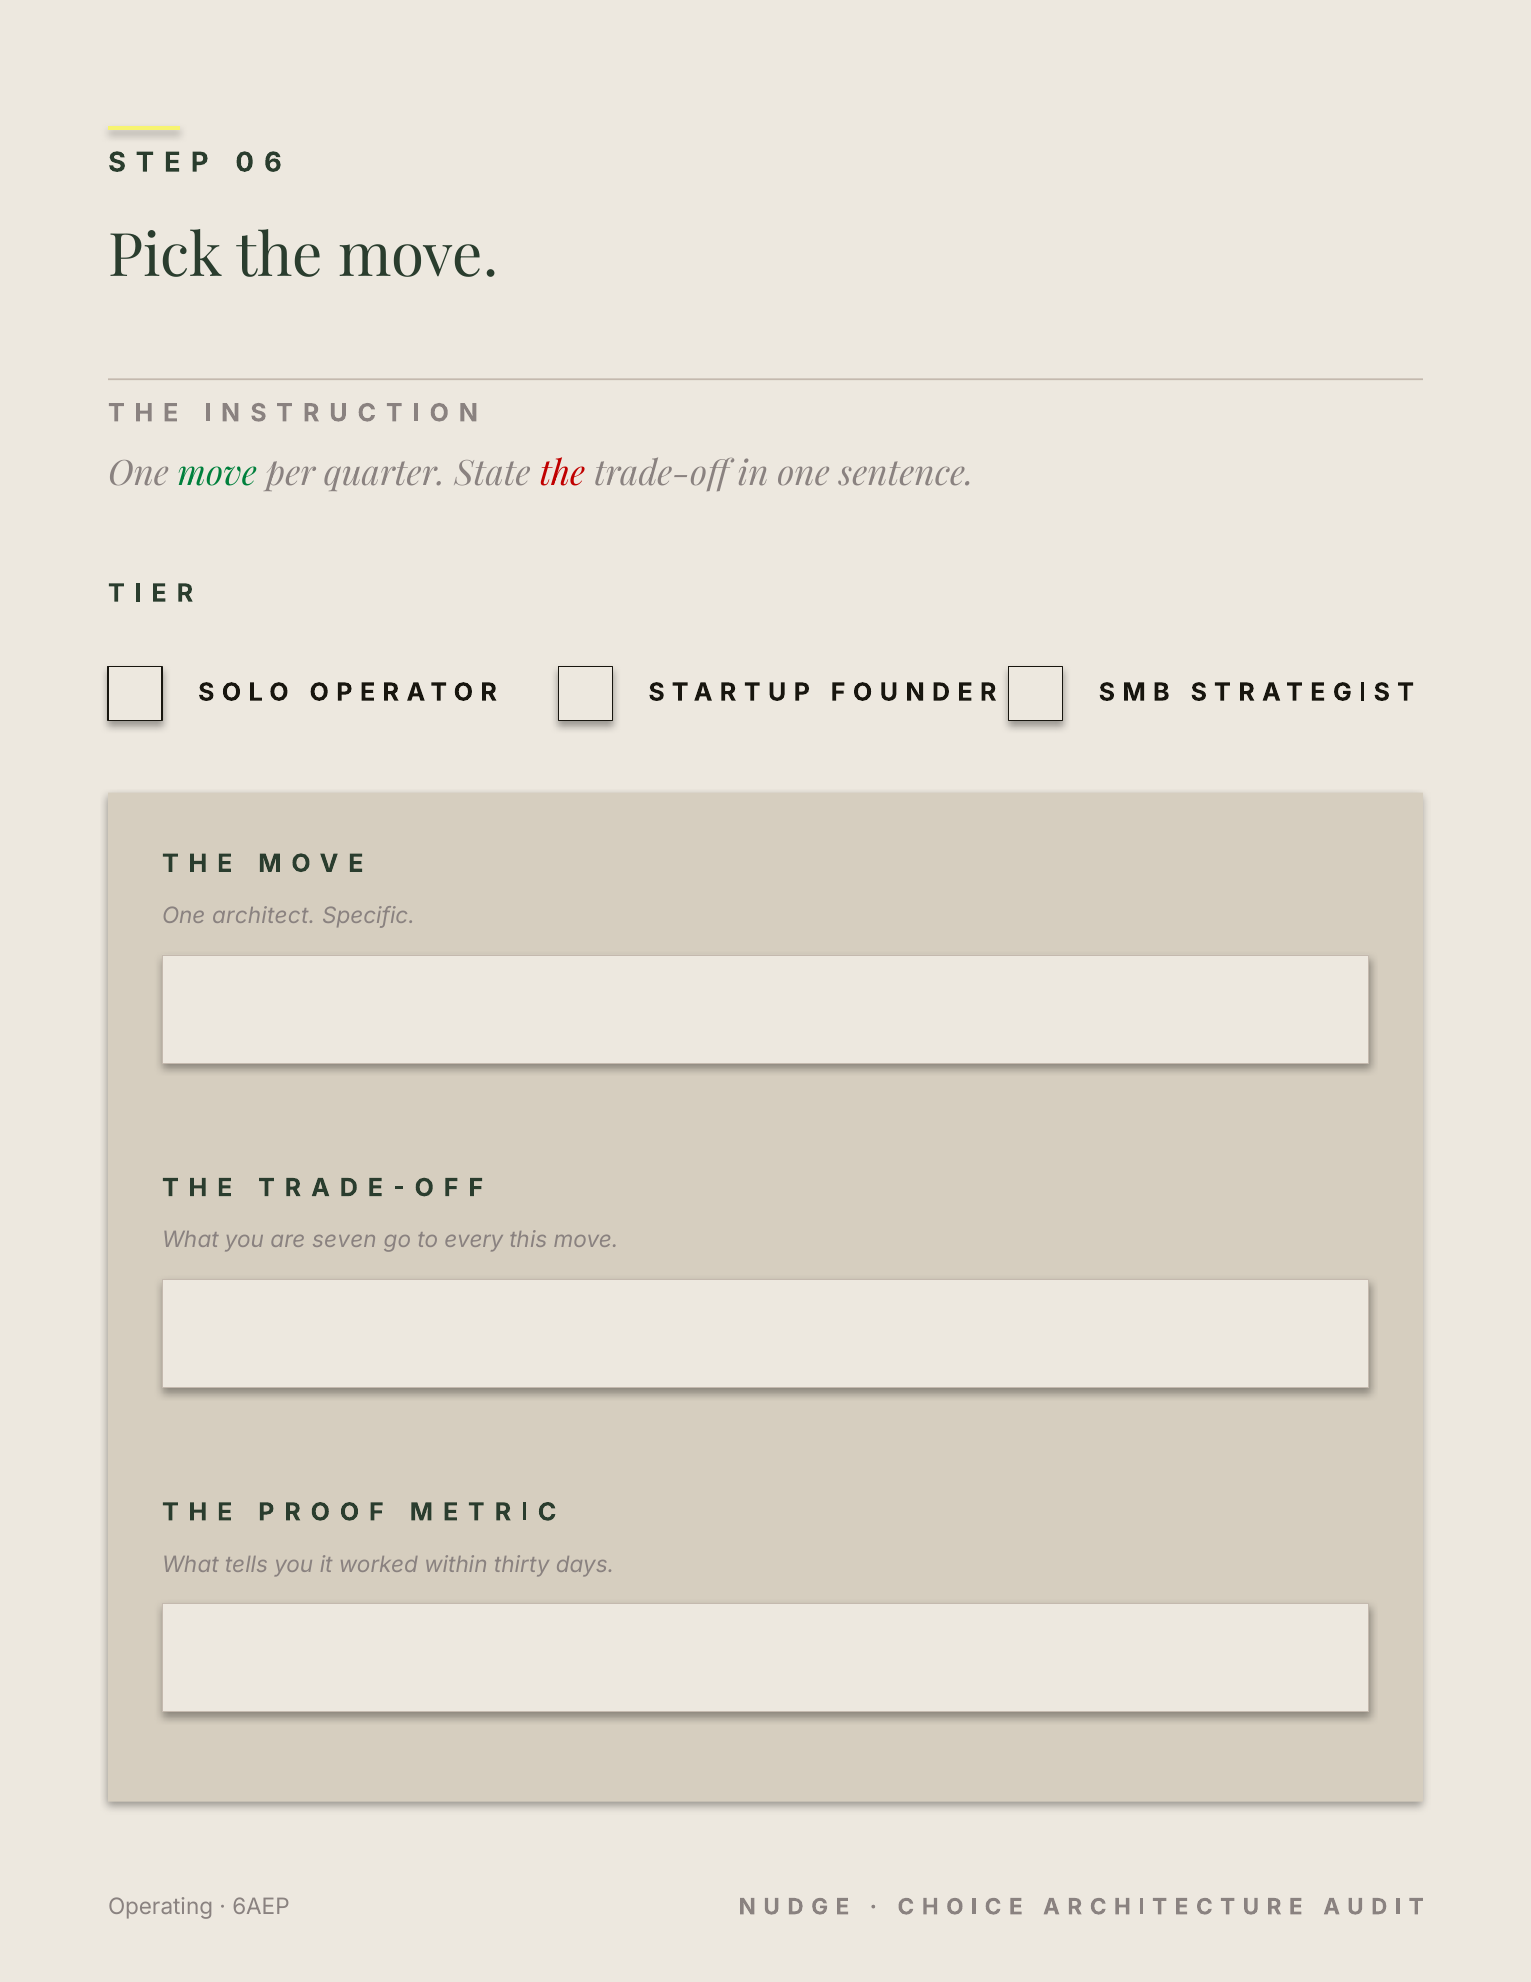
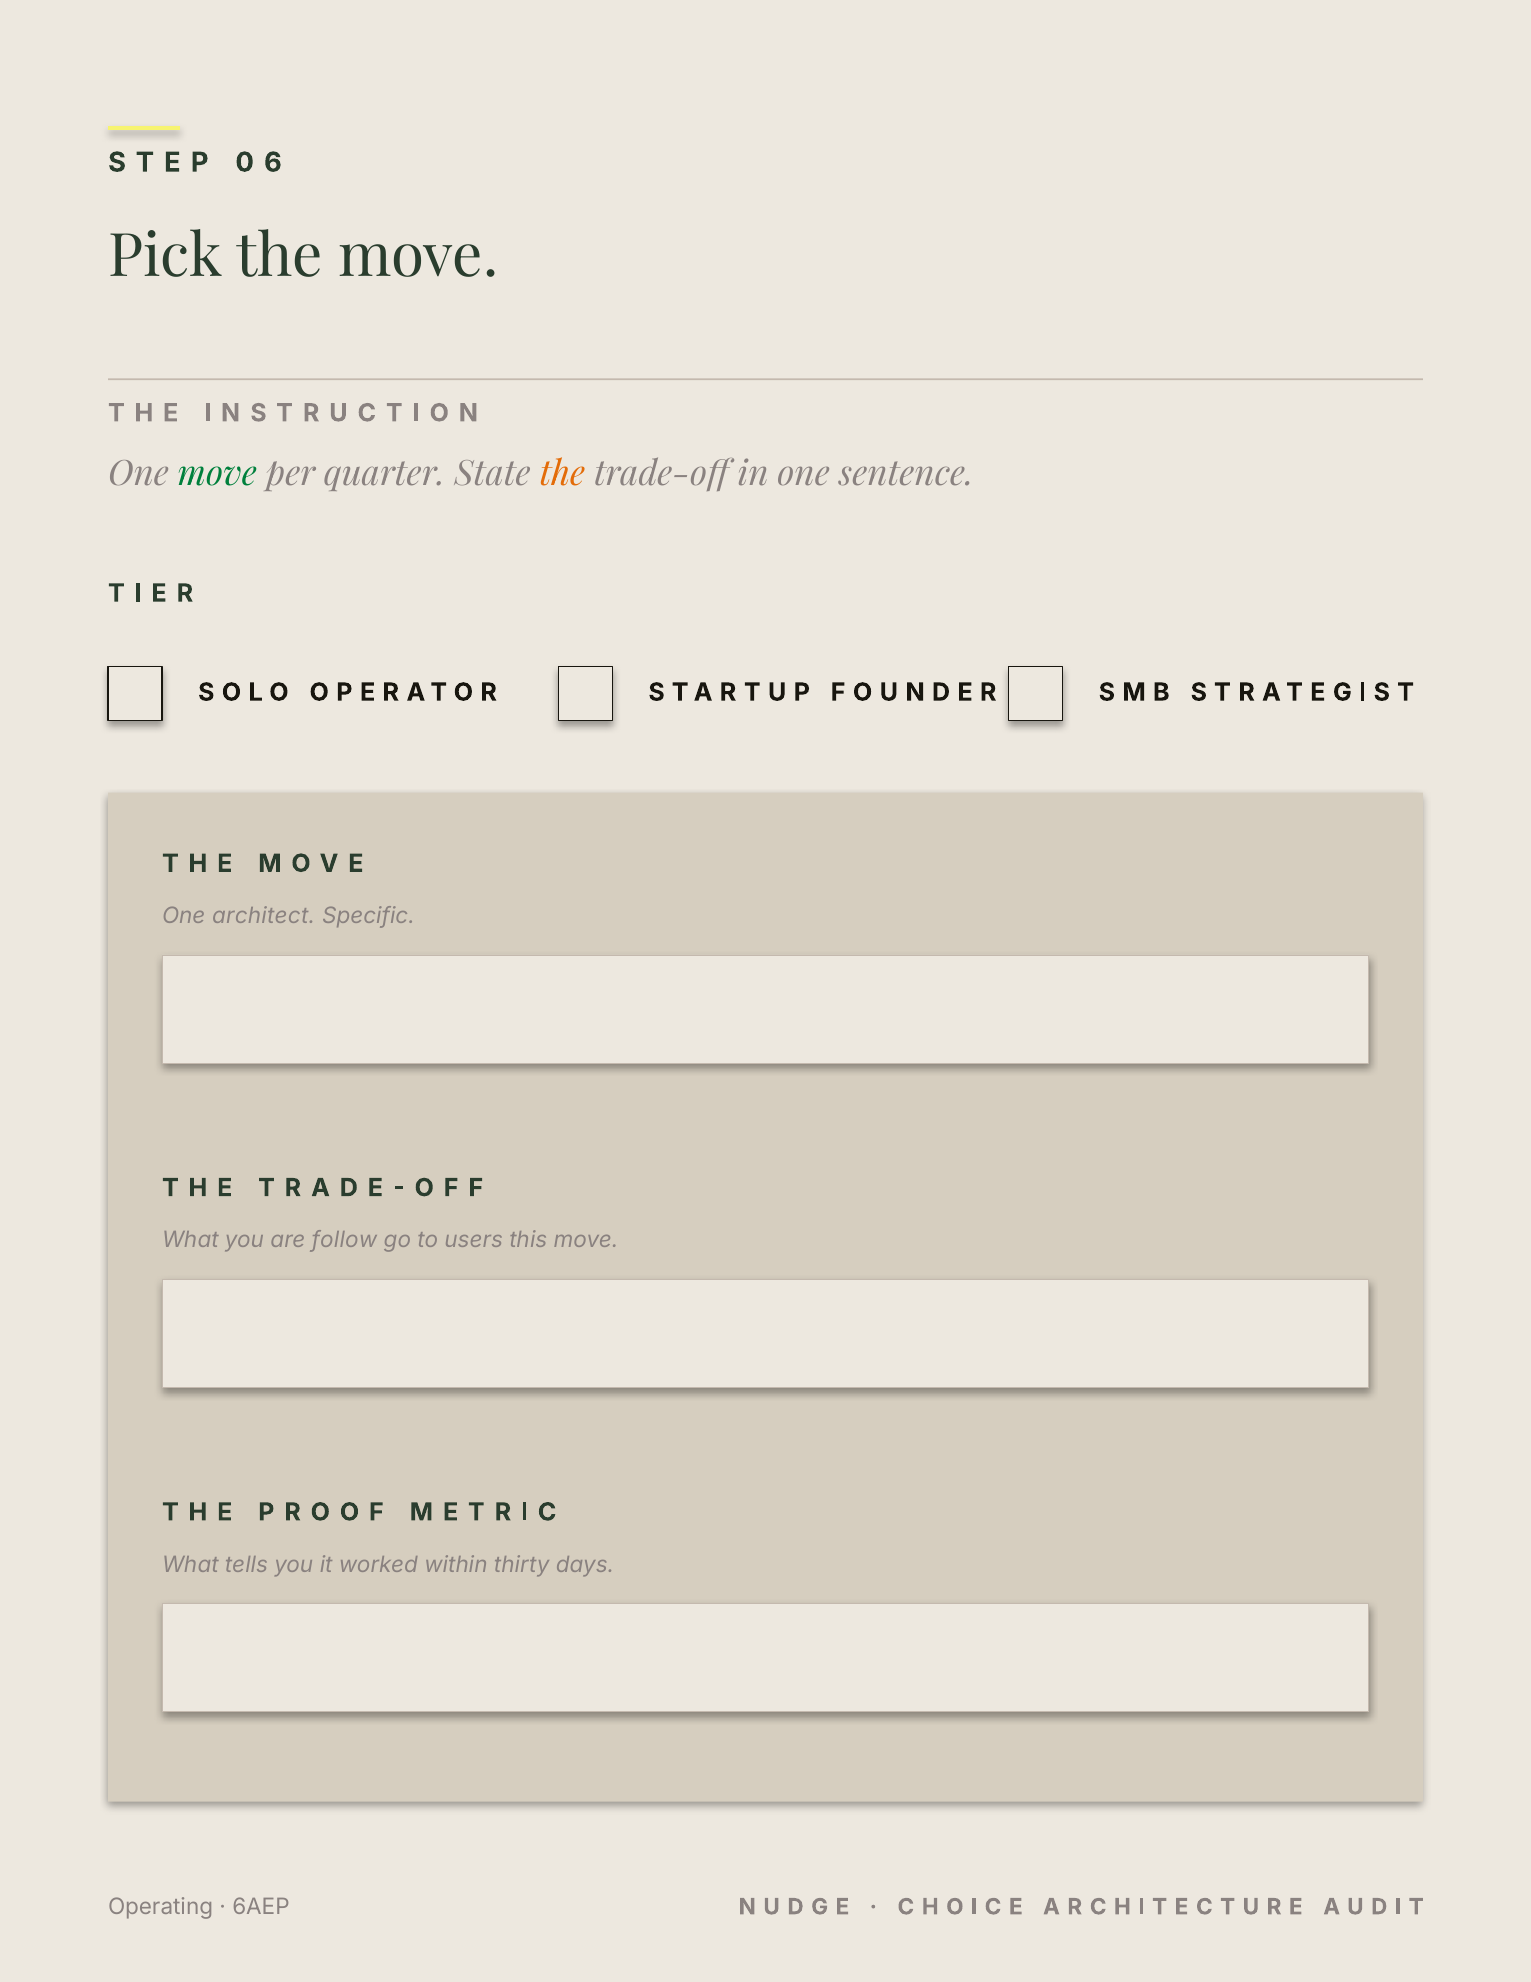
the colour: red -> orange (562, 474)
seven: seven -> follow (344, 1240)
every: every -> users (474, 1240)
